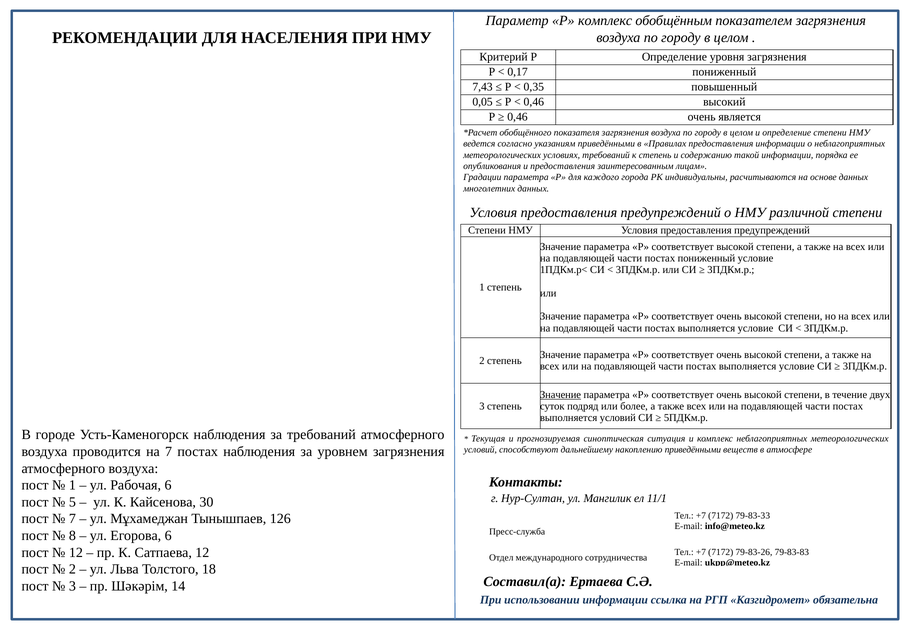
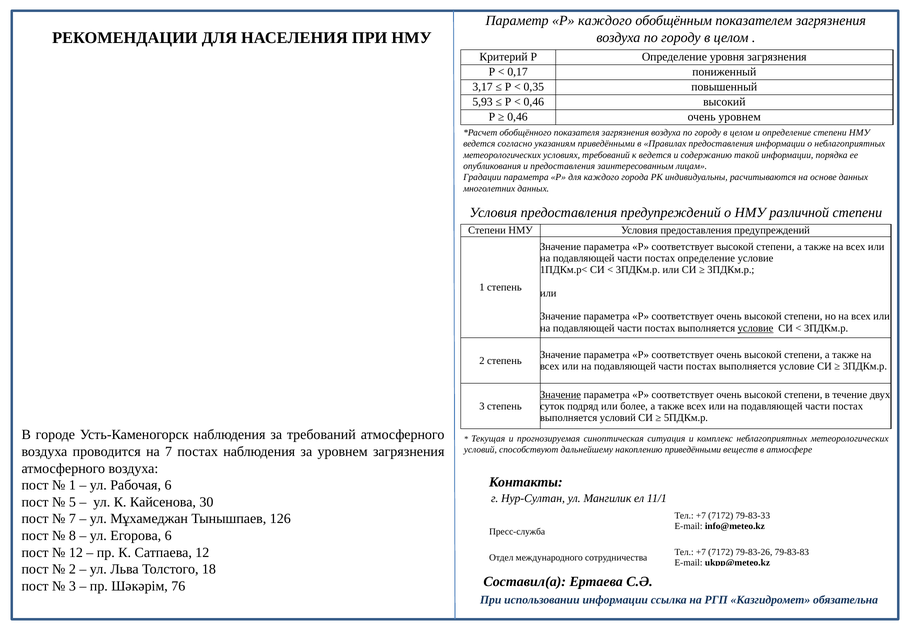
Р комплекс: комплекс -> каждого (605, 21)
7,43: 7,43 -> 3,17 (483, 87)
0,05: 0,05 -> 5,93 (483, 102)
очень является: является -> уровнем (740, 117)
к степень: степень -> ведется (655, 155)
постах пониженный: пониженный -> определение (706, 258)
условие underline: none -> present (756, 328)
14: 14 -> 76 (178, 586)
